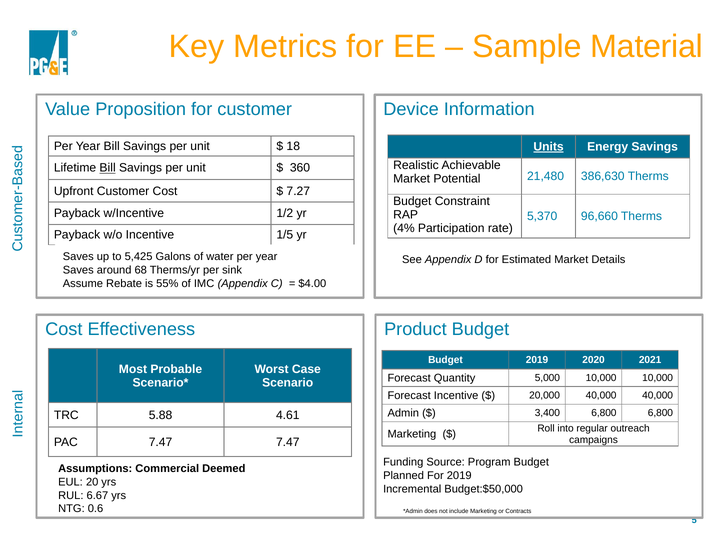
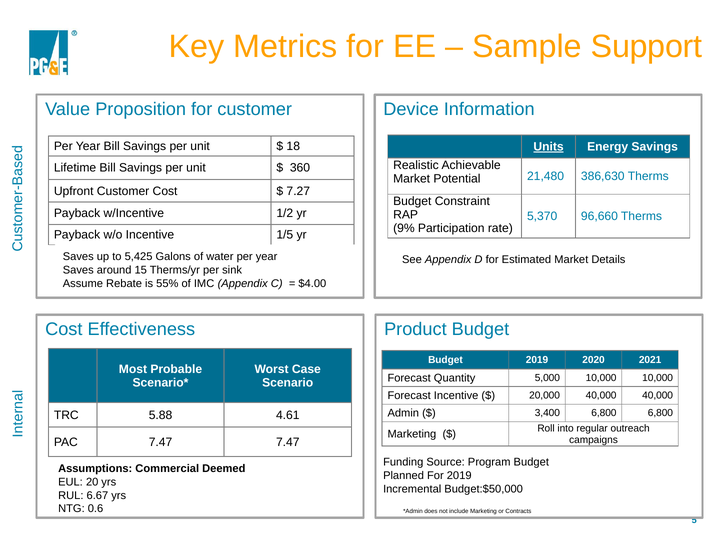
Material: Material -> Support (647, 46)
Bill underline: present -> none (108, 168)
4%: 4% -> 9% (404, 228)
68: 68 -> 15 (141, 270)
